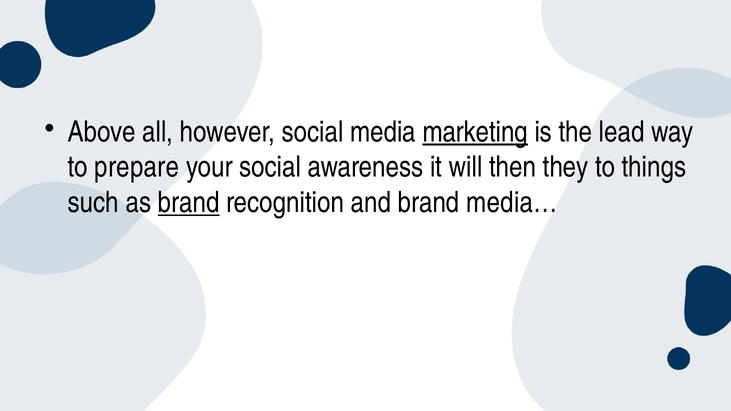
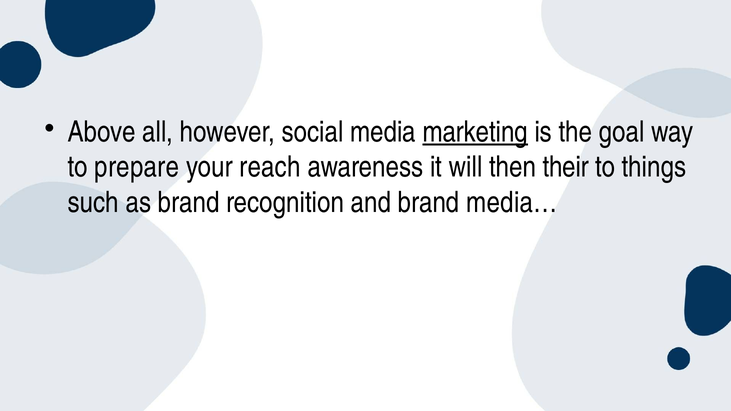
lead: lead -> goal (622, 132)
your social: social -> reach (270, 167)
they: they -> their (566, 167)
brand underline: present -> none (189, 203)
